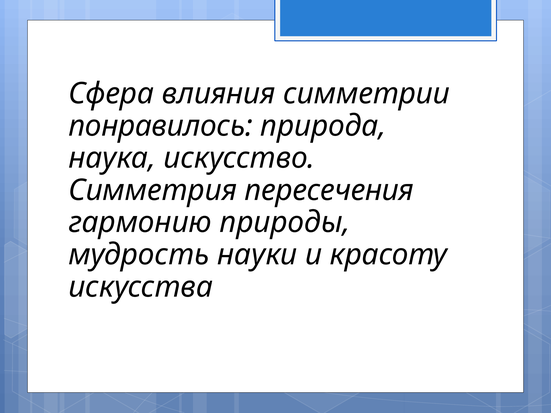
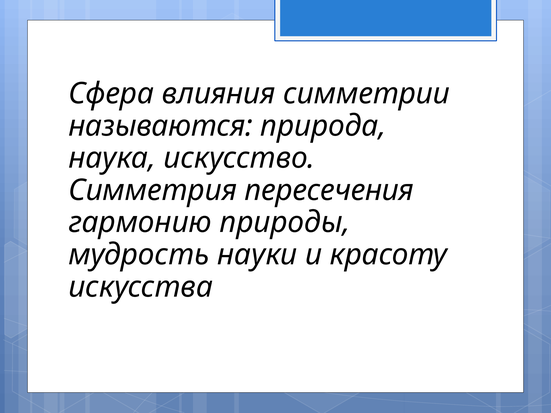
понравилось: понравилось -> называются (161, 126)
